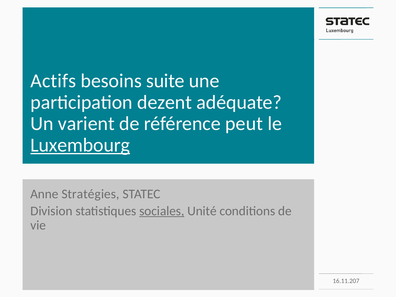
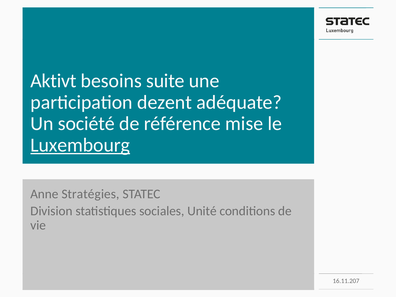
Actifs: Actifs -> Aktivt (53, 81)
varient: varient -> société (86, 124)
peut: peut -> mise (244, 124)
sociales underline: present -> none (162, 211)
